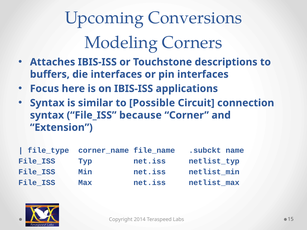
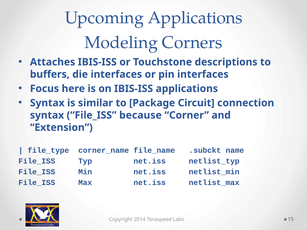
Upcoming Conversions: Conversions -> Applications (195, 18)
Possible: Possible -> Package (152, 103)
